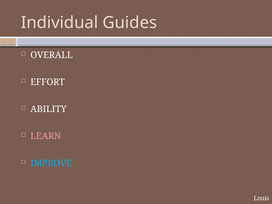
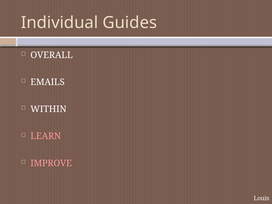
EFFORT: EFFORT -> EMAILS (48, 82)
ABILITY: ABILITY -> WITHIN (48, 109)
IMPROVE colour: light blue -> pink (51, 163)
